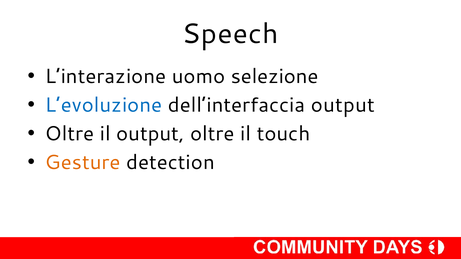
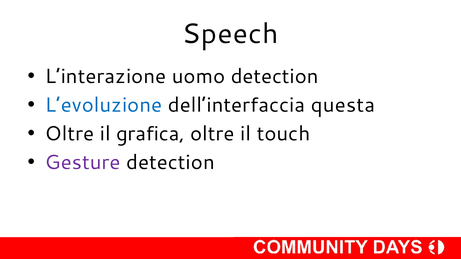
uomo selezione: selezione -> detection (275, 77)
dell’interfaccia output: output -> questa (343, 105)
il output: output -> grafica (150, 134)
Gesture colour: orange -> purple (83, 163)
